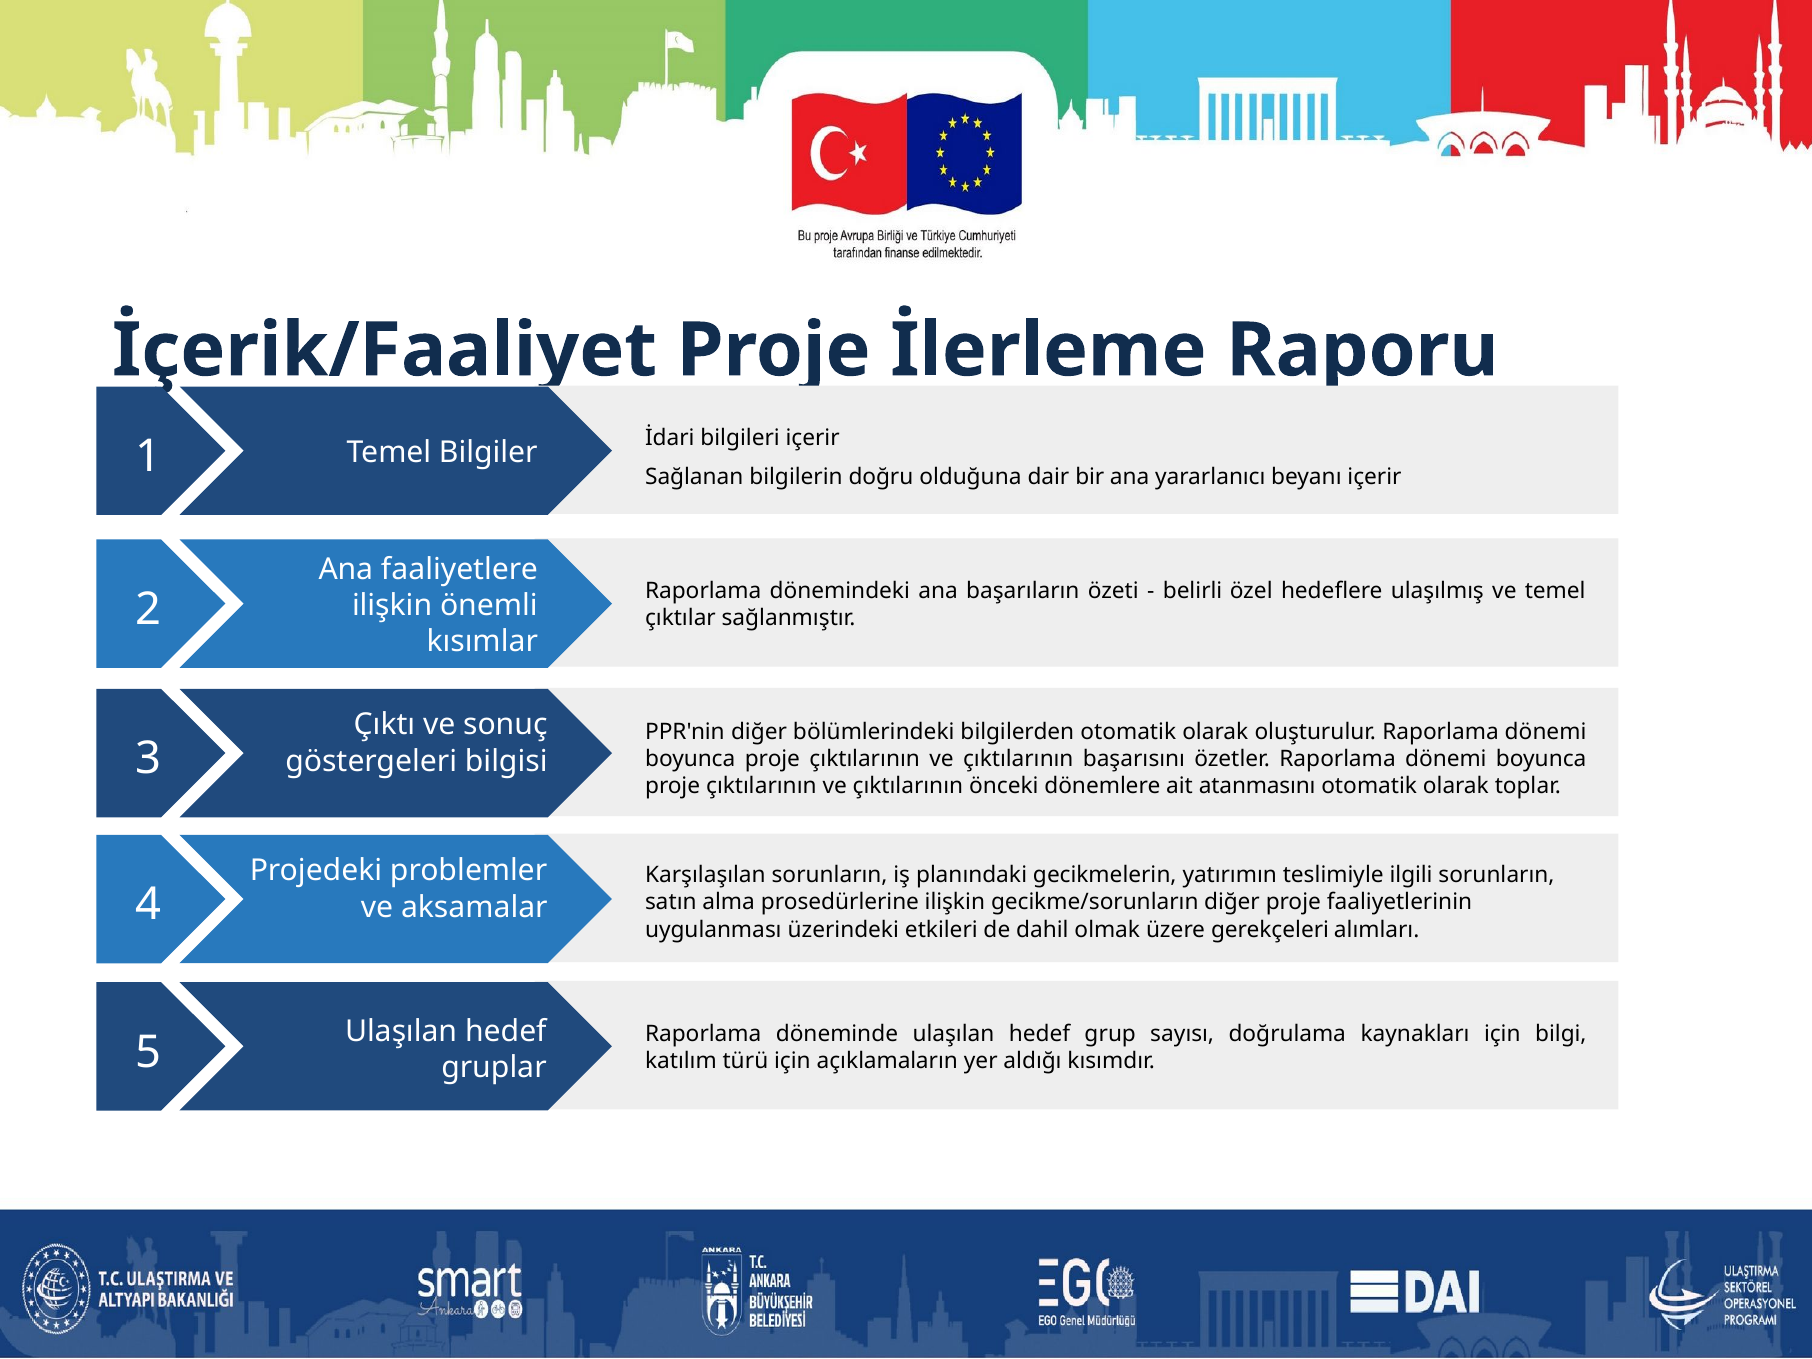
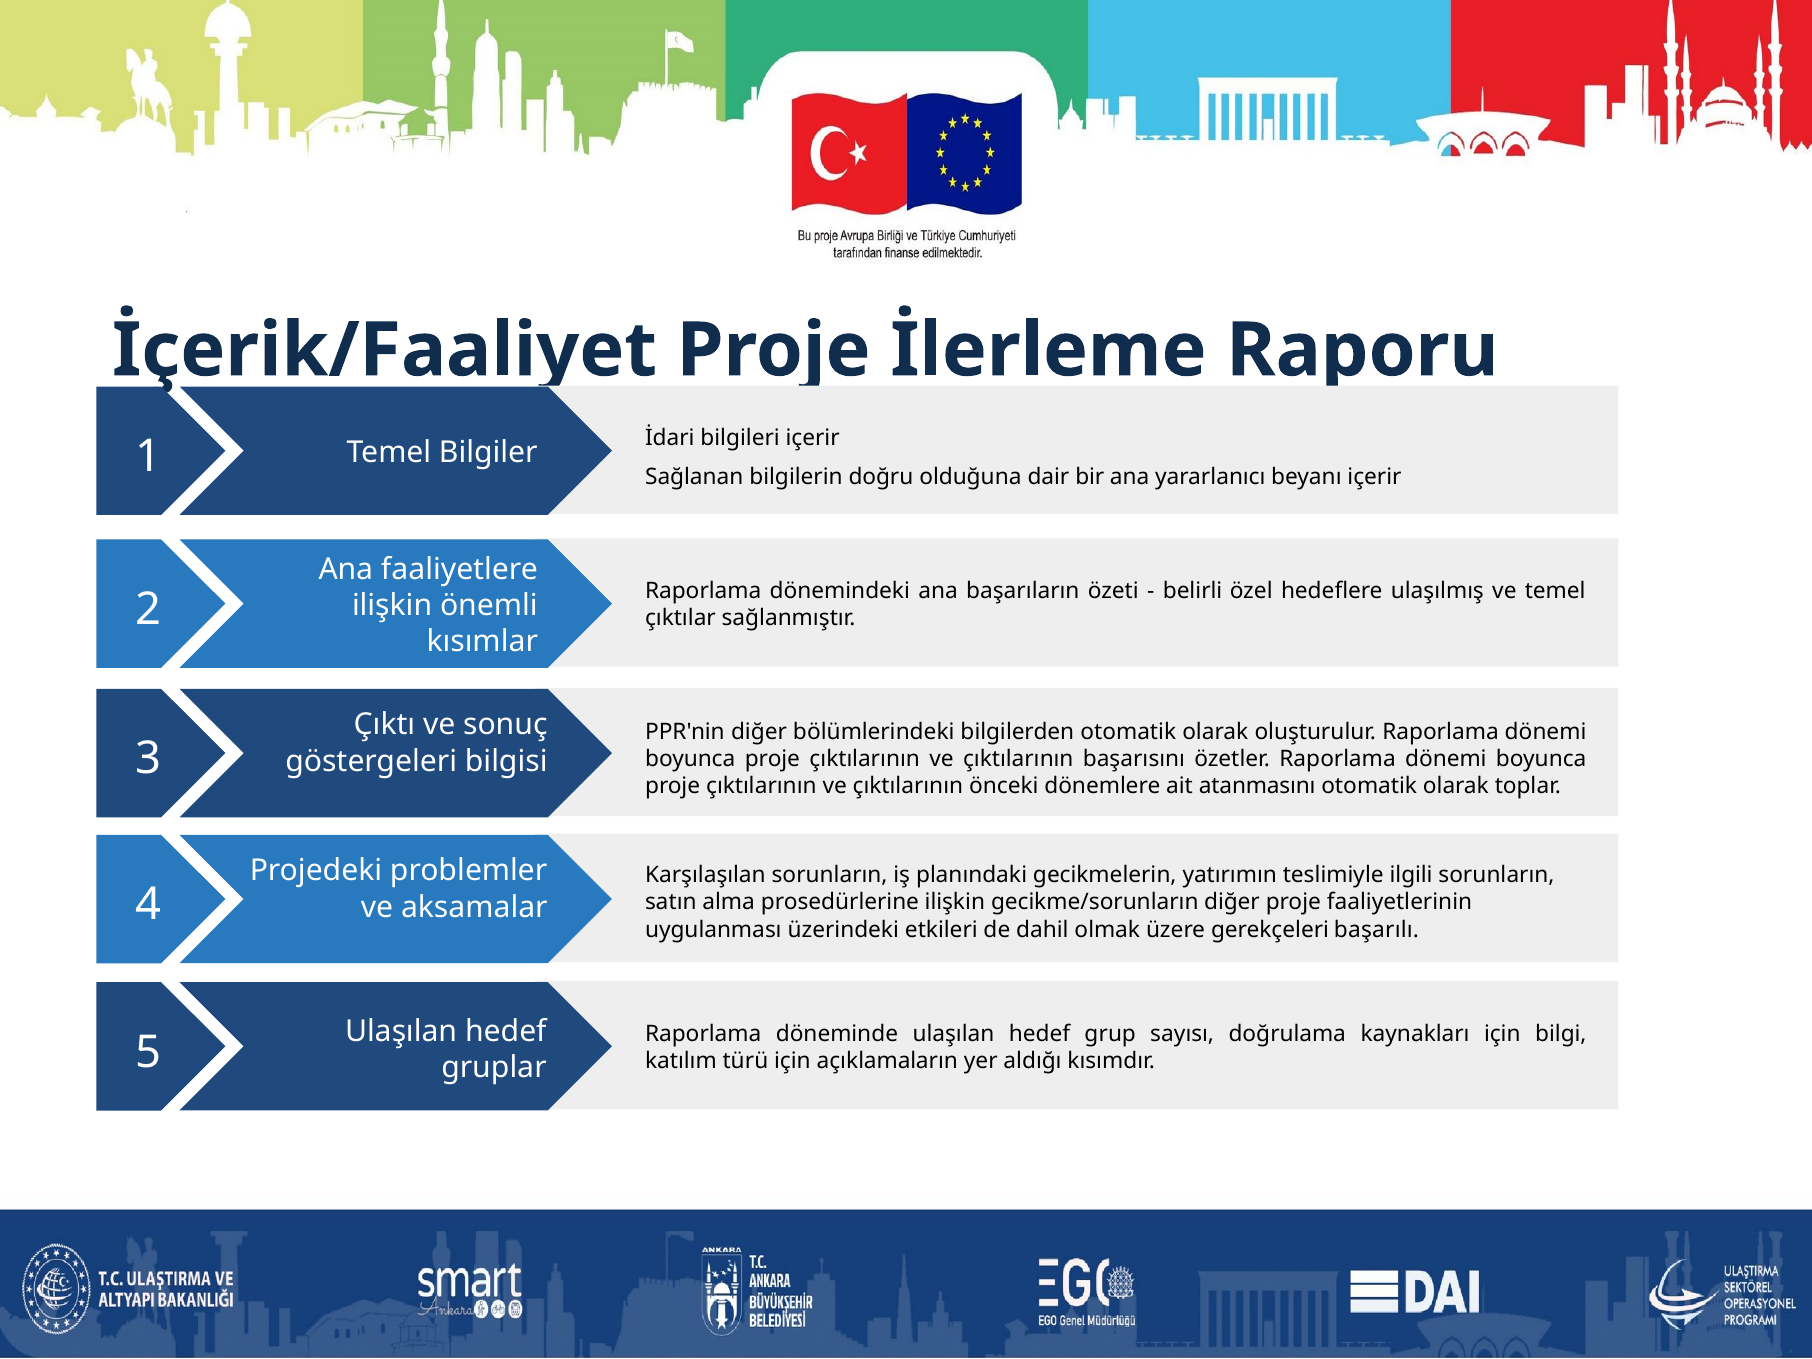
alımları: alımları -> başarılı (1377, 930)
